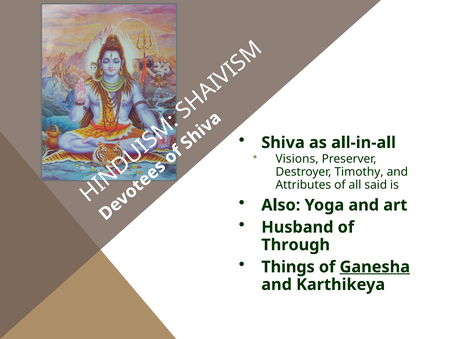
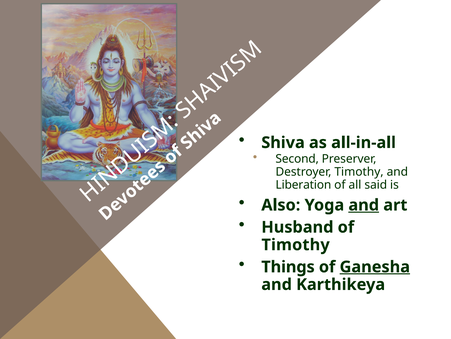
Visions: Visions -> Second (297, 159)
Attributes: Attributes -> Liberation (303, 184)
and underline: none -> present (364, 205)
Through: Through -> Timothy (296, 244)
